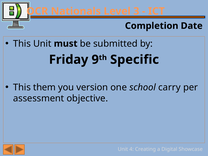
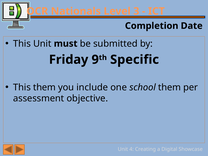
version: version -> include (92, 87)
school carry: carry -> them (169, 87)
